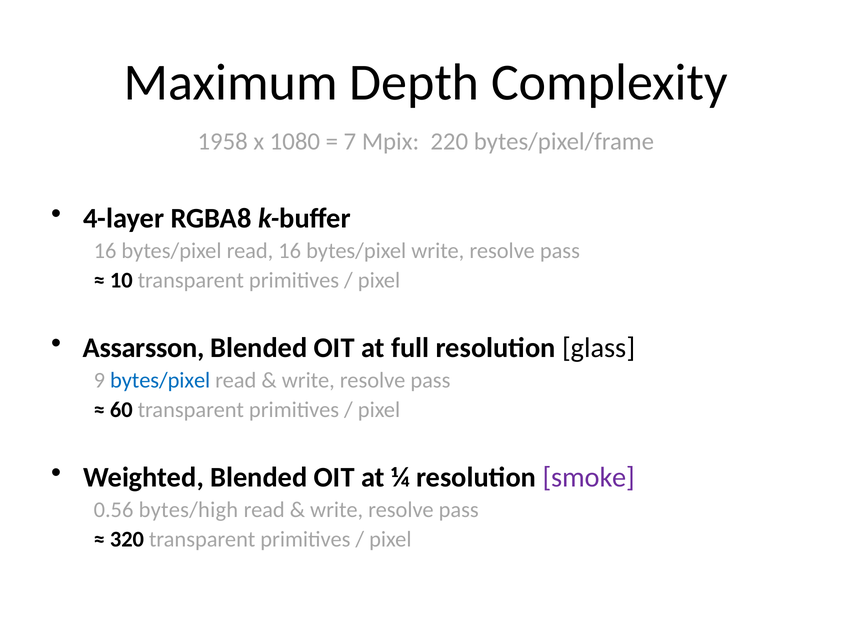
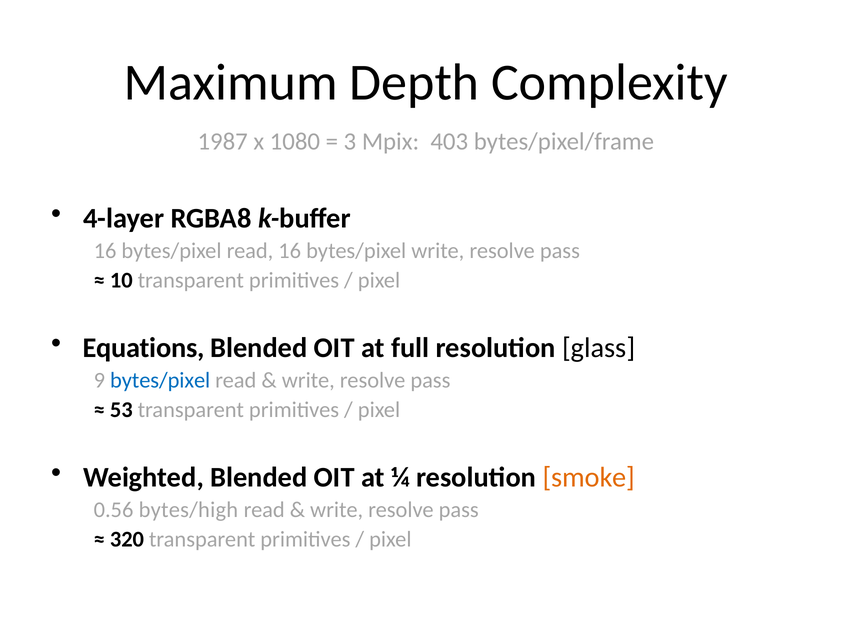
1958: 1958 -> 1987 (223, 142)
7: 7 -> 3 (350, 142)
220: 220 -> 403 (449, 142)
Assarsson: Assarsson -> Equations (144, 348)
60: 60 -> 53 (121, 410)
smoke colour: purple -> orange (589, 478)
